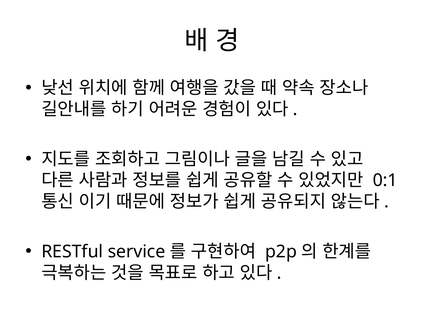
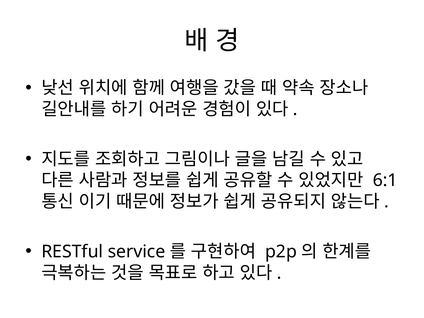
0:1: 0:1 -> 6:1 (385, 180)
